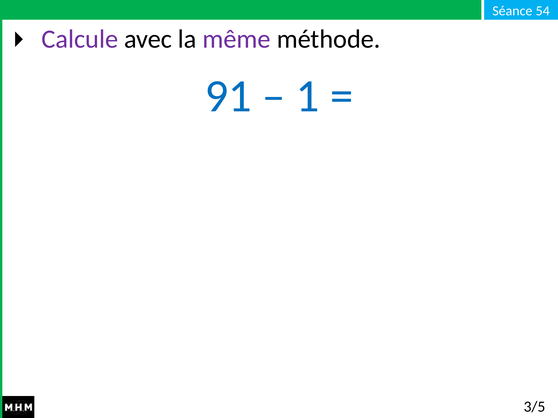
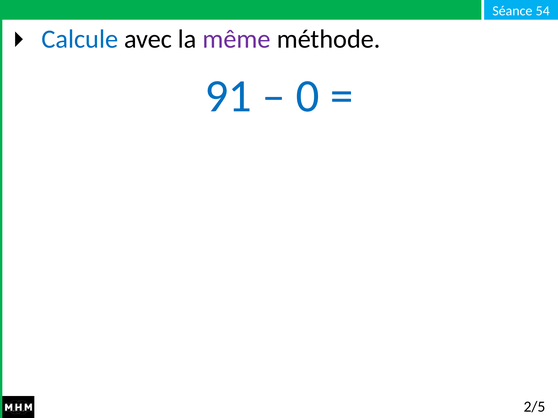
Calcule colour: purple -> blue (80, 39)
1: 1 -> 0 (308, 96)
3/5: 3/5 -> 2/5 (534, 407)
